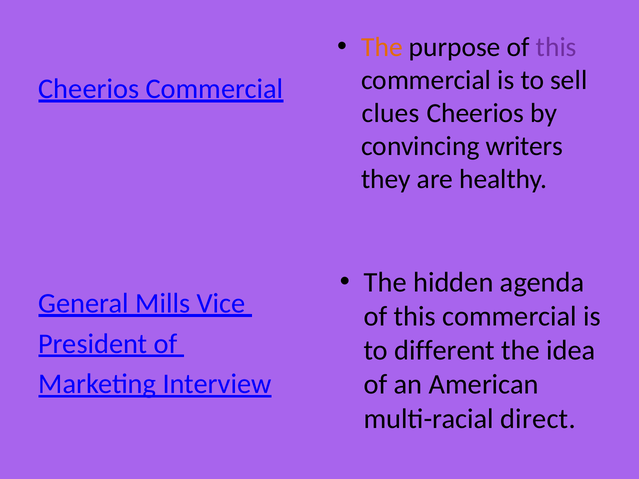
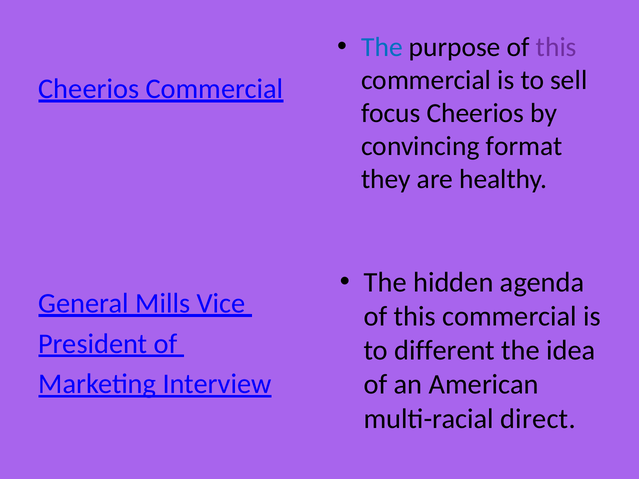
The colour: orange -> blue (382, 47)
clues: clues -> focus (391, 113)
writers: writers -> format (524, 146)
